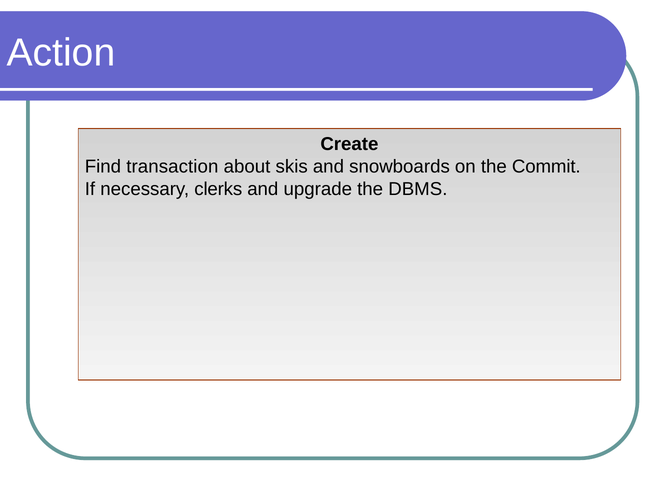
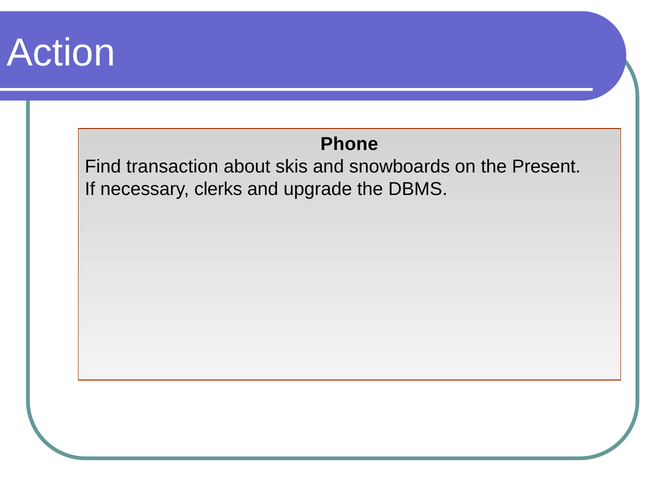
Create: Create -> Phone (349, 144)
Commit: Commit -> Present (546, 167)
